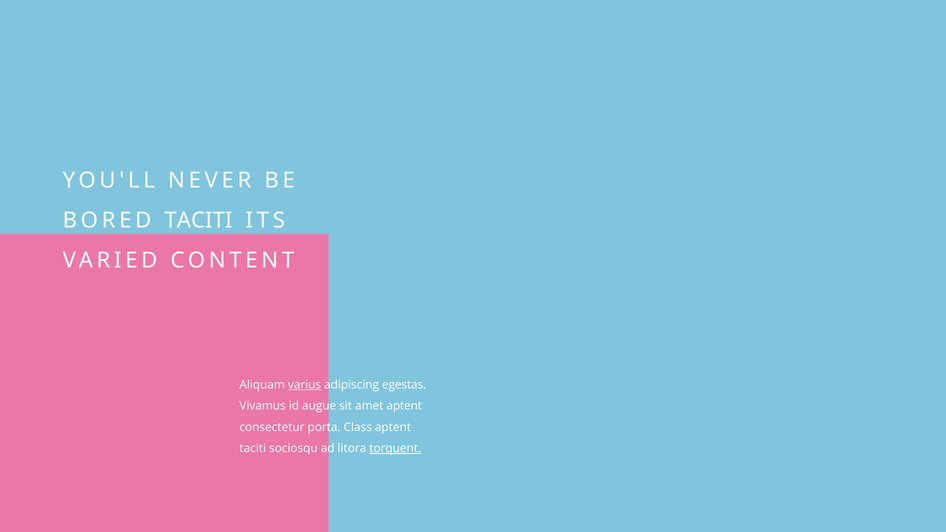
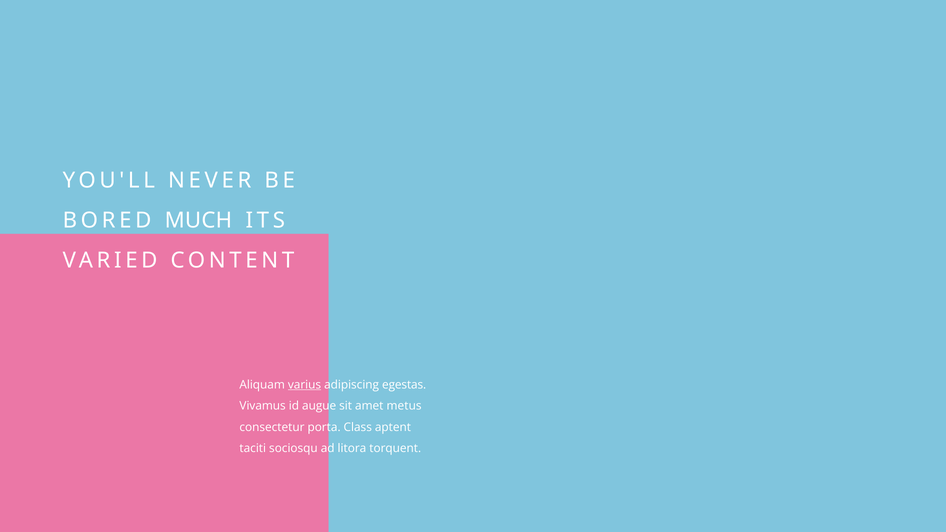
BORED TACITI: TACITI -> MUCH (198, 221)
amet aptent: aptent -> metus (404, 406)
torquent underline: present -> none (395, 449)
